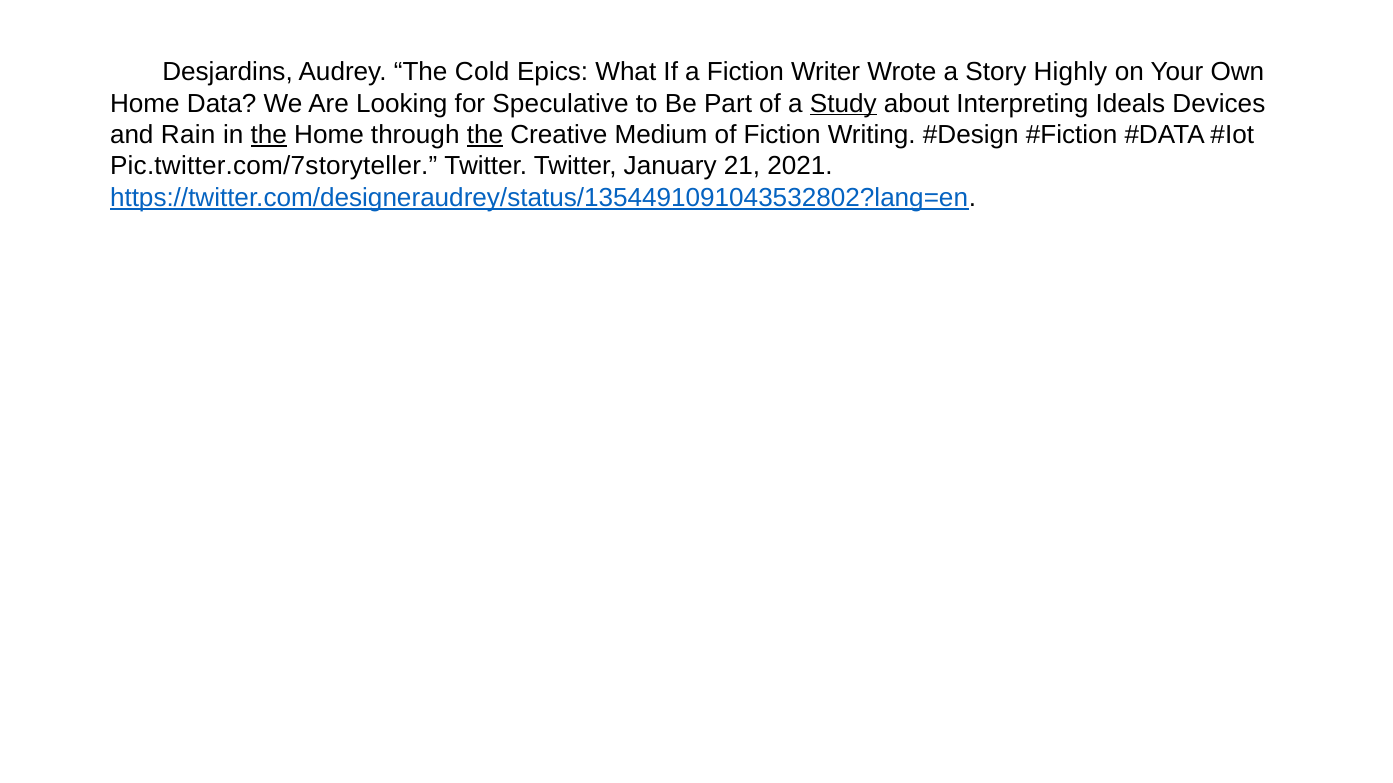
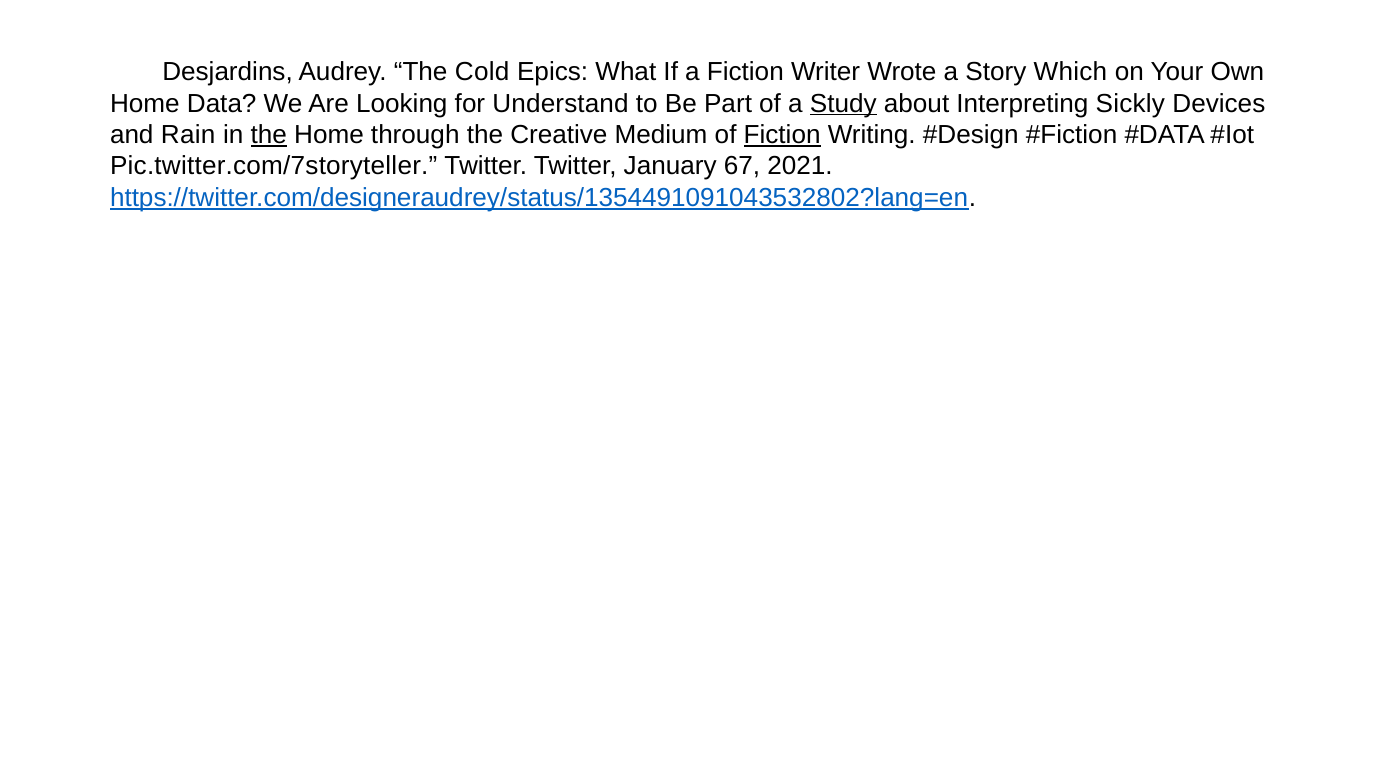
Highly: Highly -> Which (1070, 72)
Speculative: Speculative -> Understand (561, 104)
Ideals: Ideals -> Sickly (1130, 104)
the underline: present -> none (485, 135)
Fiction underline: none -> present (782, 135)
21: 21 -> 67 (742, 166)
